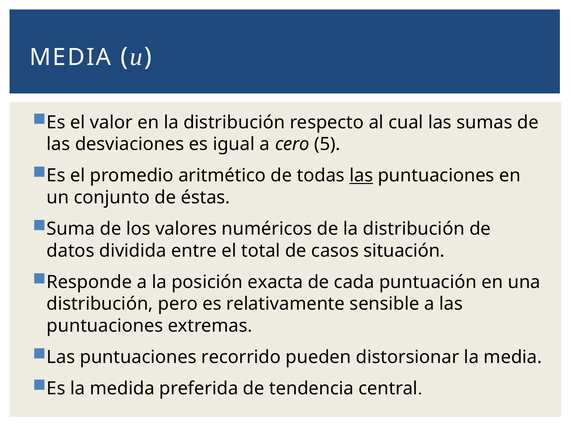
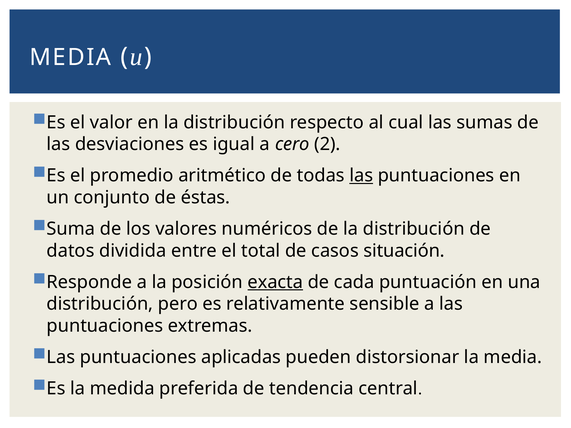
5: 5 -> 2 (327, 144)
exacta underline: none -> present (275, 282)
recorrido: recorrido -> aplicadas (241, 357)
